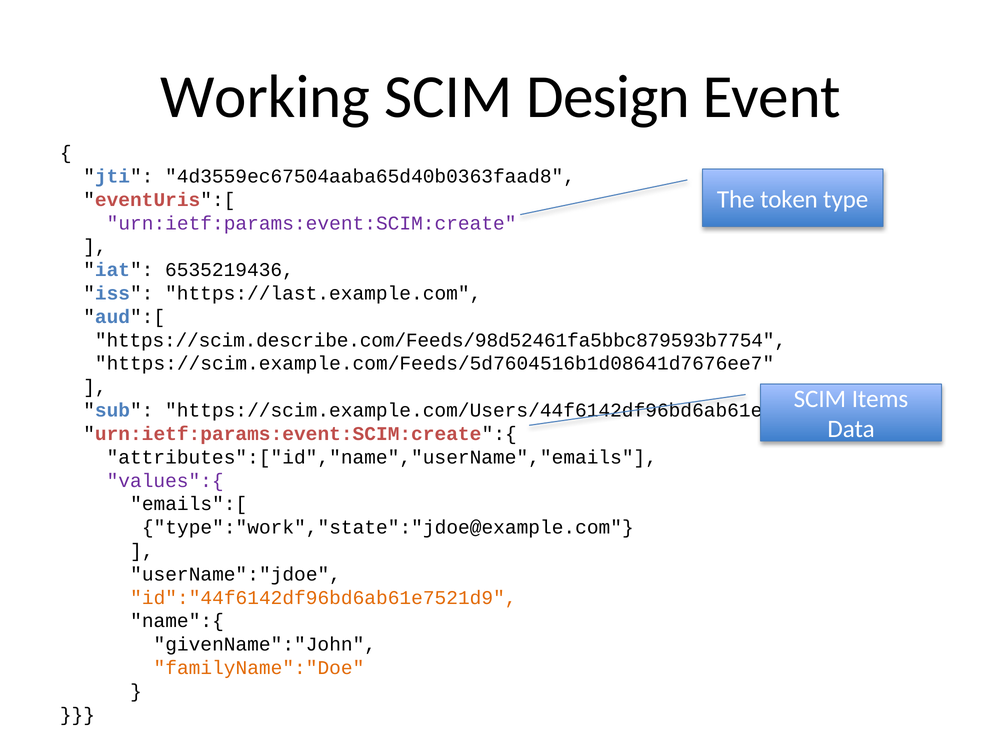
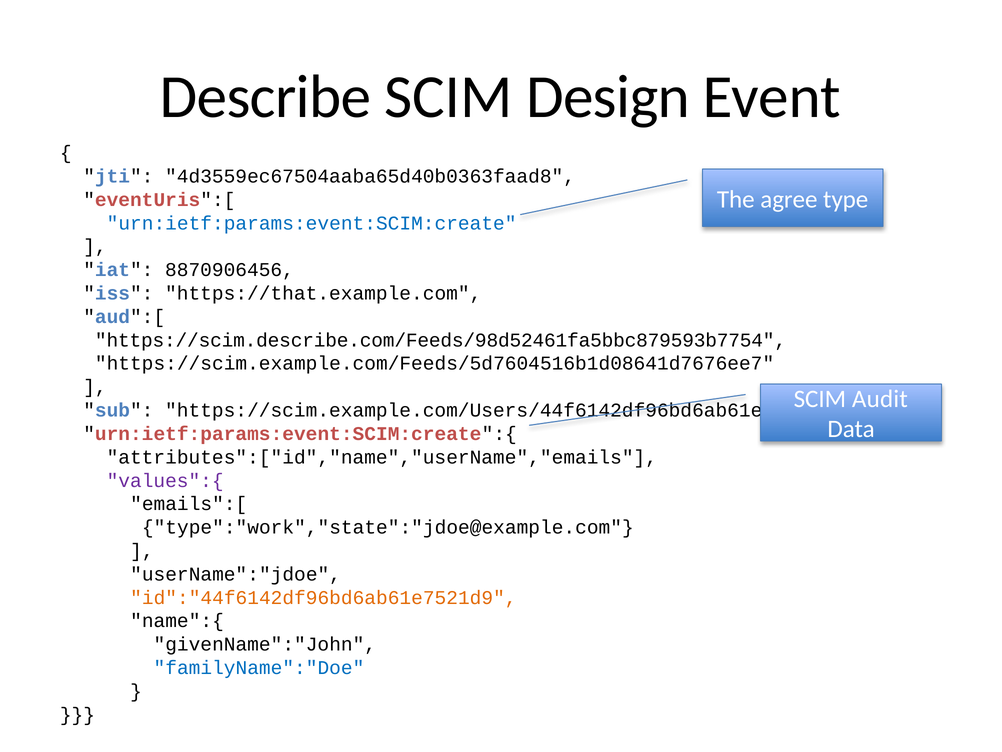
Working: Working -> Describe (265, 97)
token: token -> agree (789, 199)
urn:ietf:params:event:SCIM:create colour: purple -> blue (312, 223)
6535219436: 6535219436 -> 8870906456 (229, 270)
https://last.example.com: https://last.example.com -> https://that.example.com (323, 293)
Items: Items -> Audit (880, 399)
familyName":"Doe colour: orange -> blue (259, 667)
